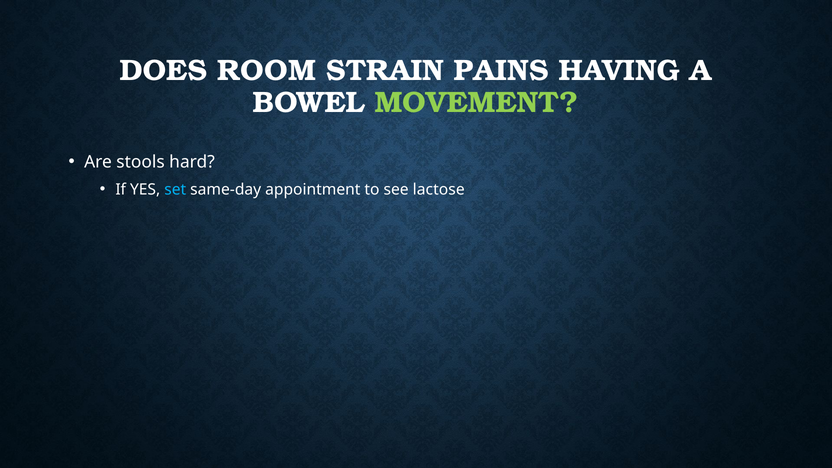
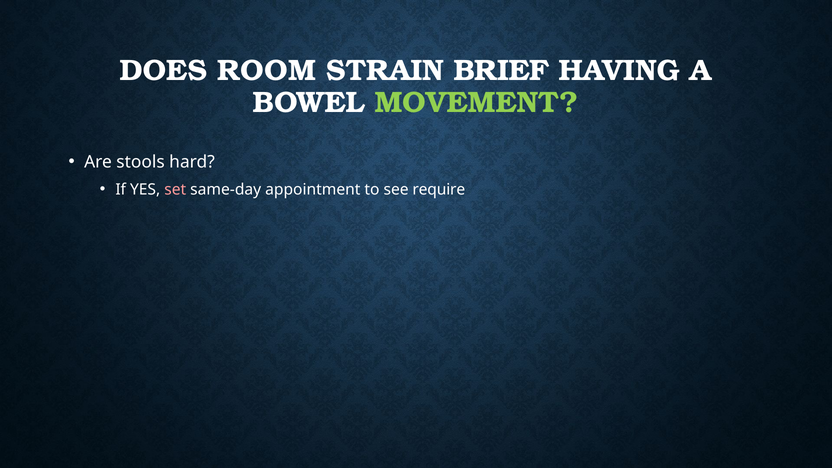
PAINS: PAINS -> BRIEF (502, 71)
set colour: light blue -> pink (175, 190)
lactose: lactose -> require (439, 190)
